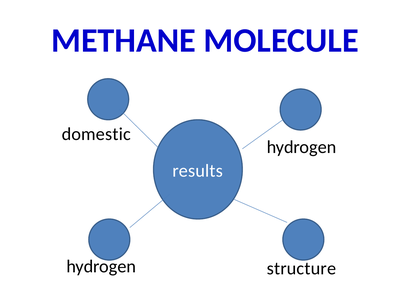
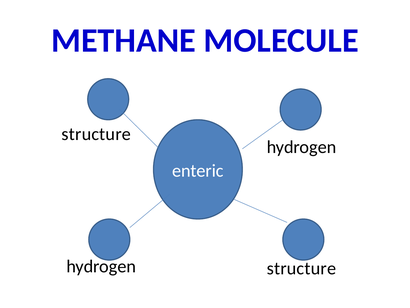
domestic: domestic -> structure (96, 134)
results: results -> enteric (198, 170)
